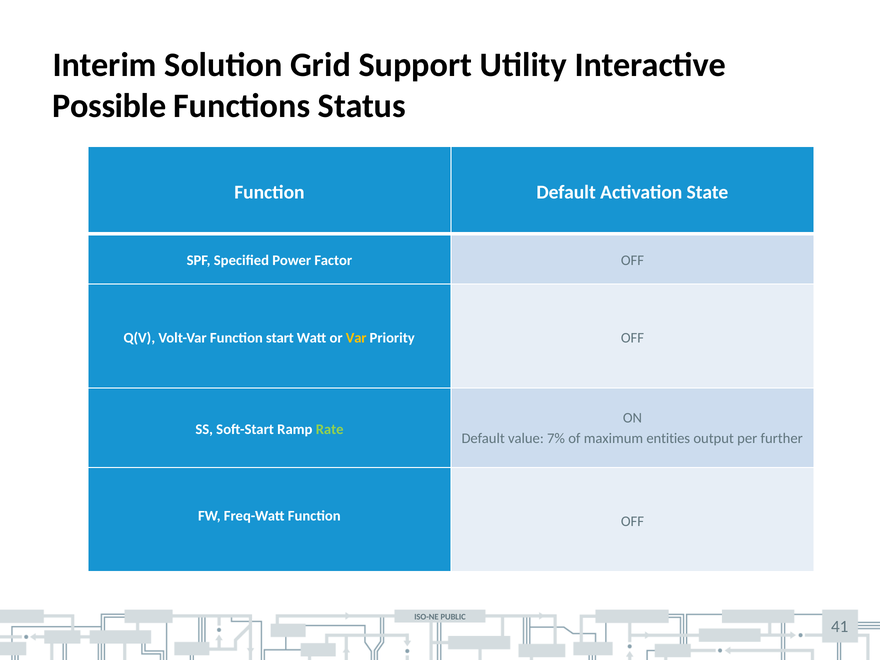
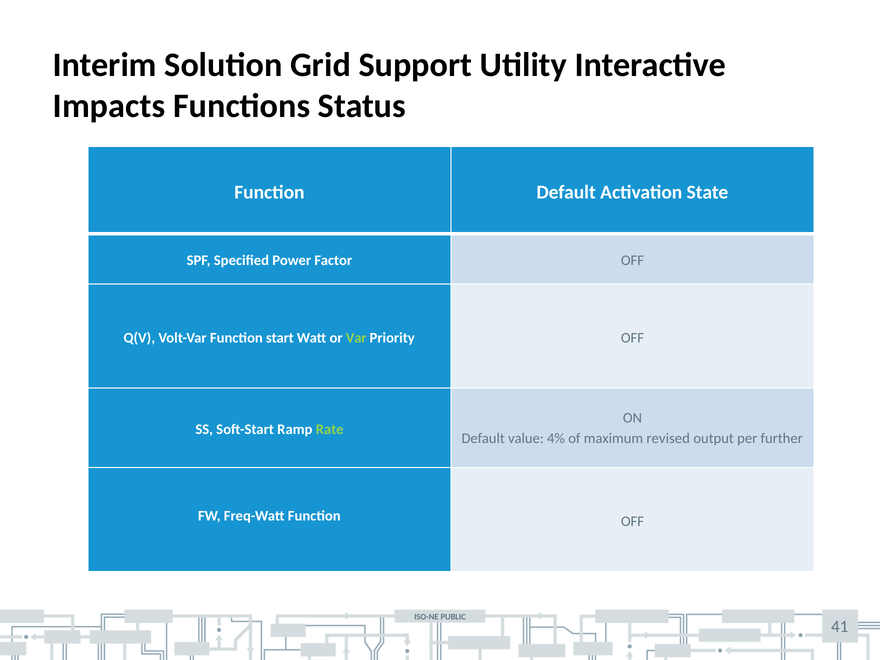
Possible: Possible -> Impacts (109, 106)
Var colour: yellow -> light green (356, 338)
7%: 7% -> 4% (556, 438)
entities: entities -> revised (668, 438)
